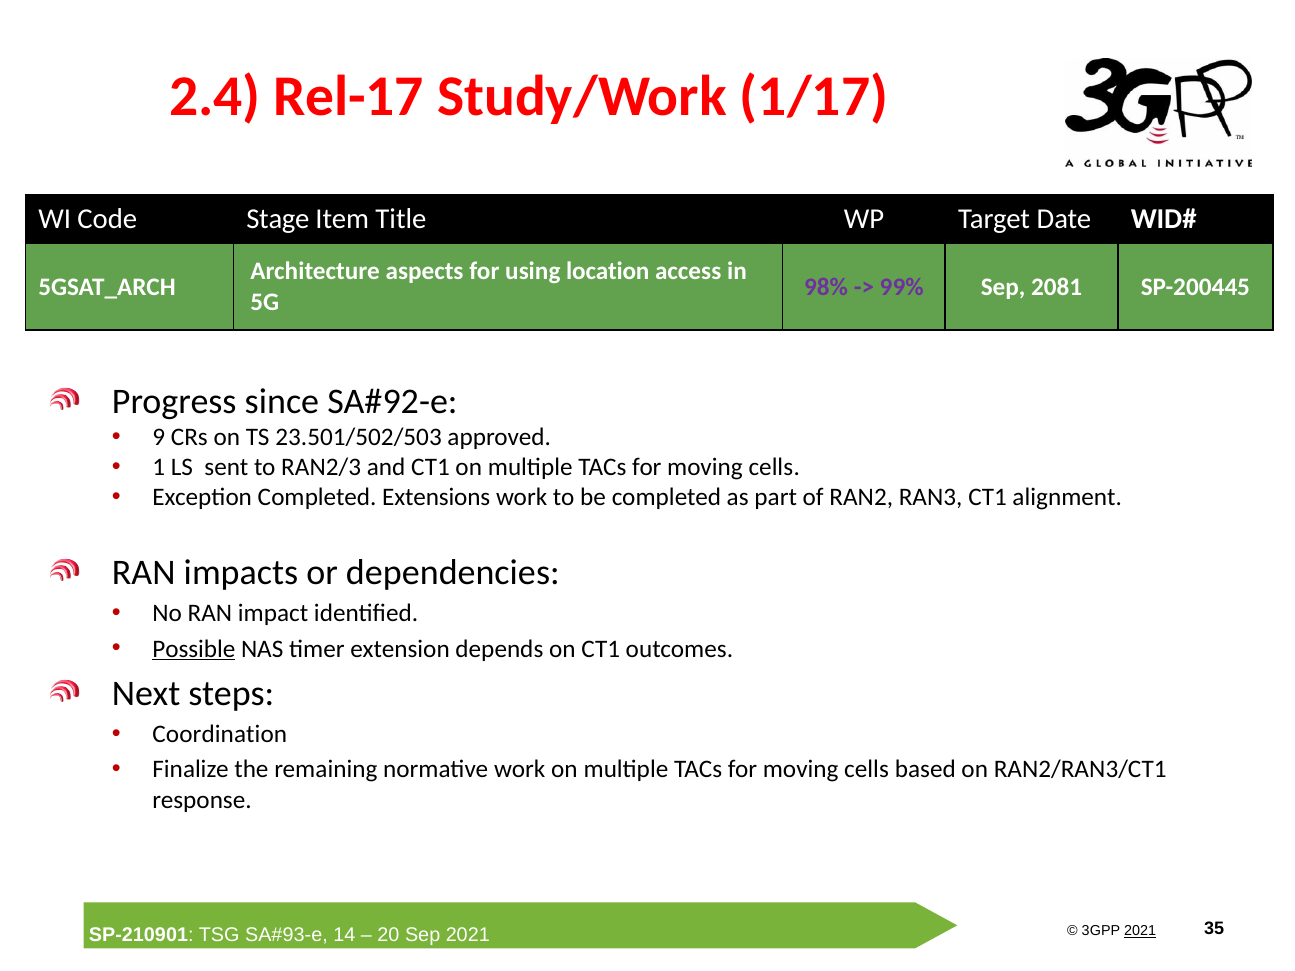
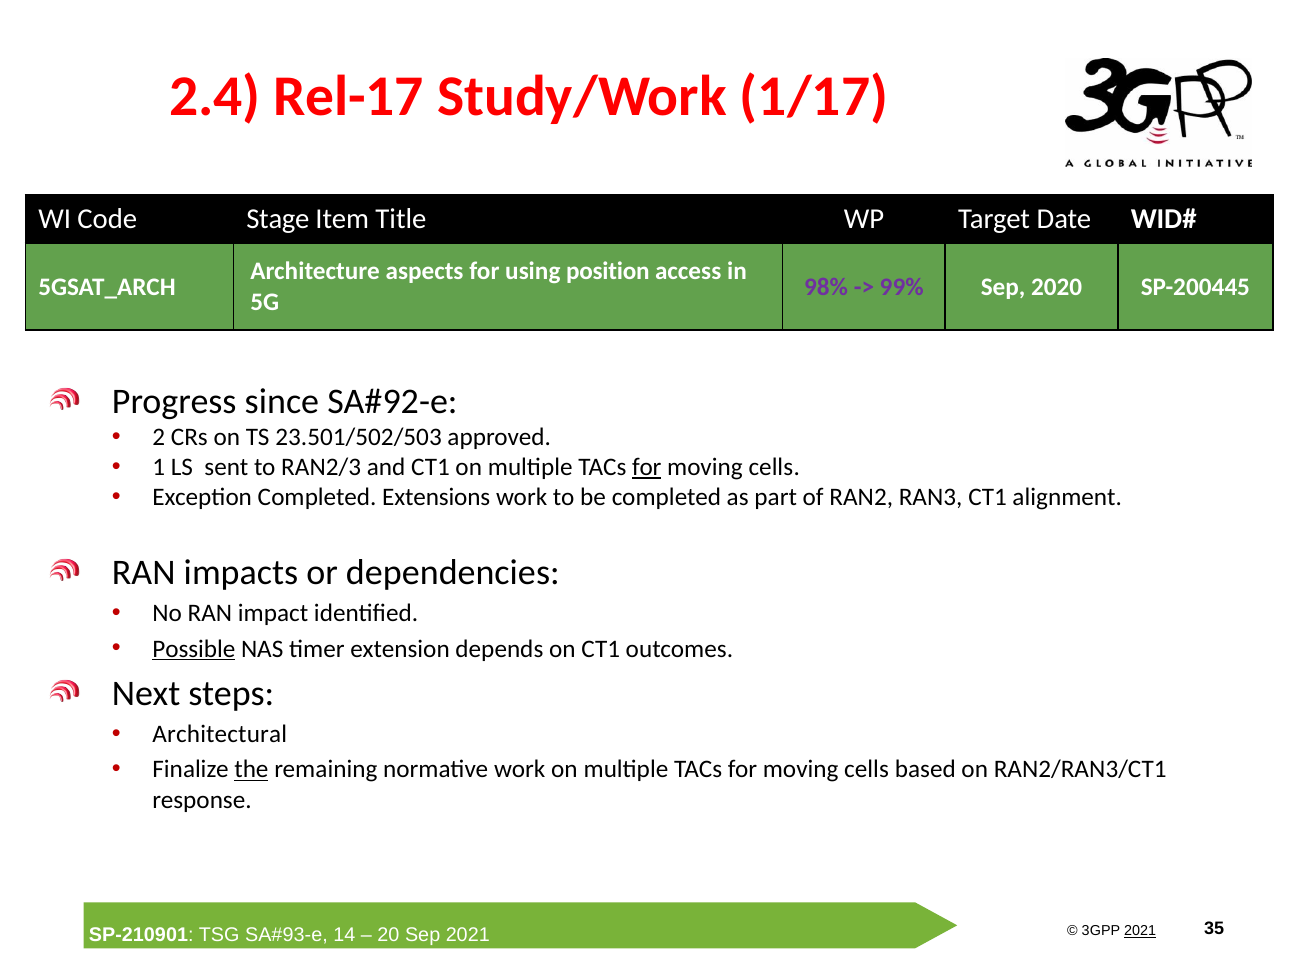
location: location -> position (608, 271)
2081: 2081 -> 2020 (1057, 287)
9: 9 -> 2 (159, 437)
for underline: none -> present (647, 467)
Coordination: Coordination -> Architectural (220, 735)
the underline: none -> present (251, 770)
